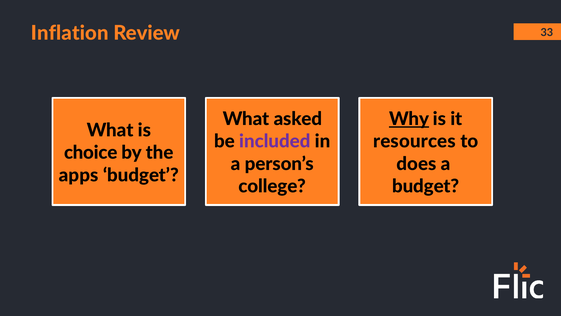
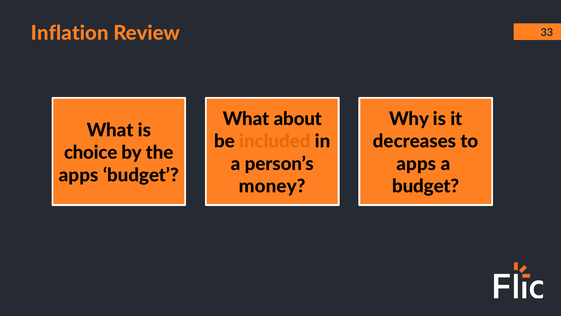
asked: asked -> about (298, 119)
Why underline: present -> none (409, 119)
included colour: purple -> orange (275, 141)
resources: resources -> decreases (415, 141)
does: does -> apps (416, 164)
college: college -> money (272, 186)
